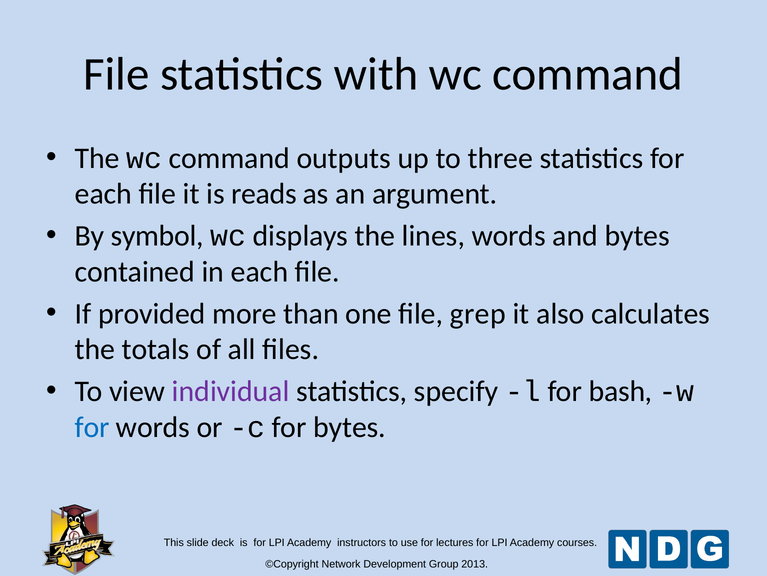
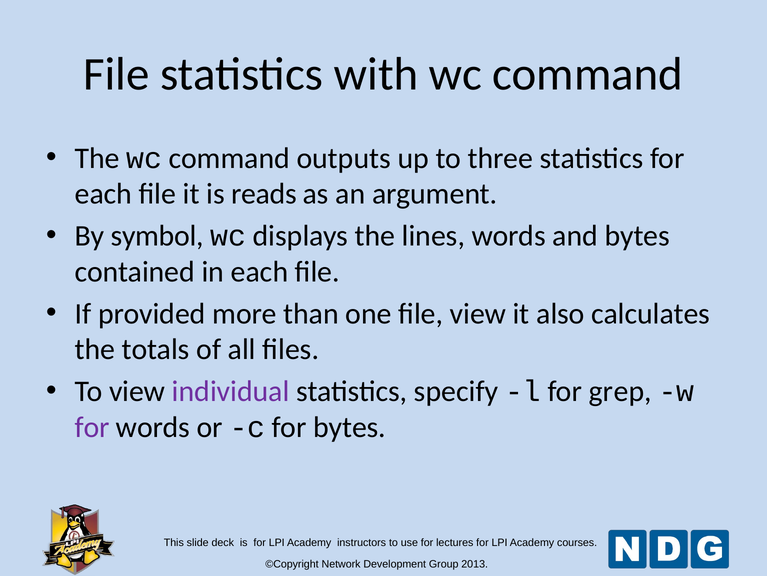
file grep: grep -> view (478, 313)
bash: bash -> grep (620, 391)
for colour: blue -> purple (92, 427)
